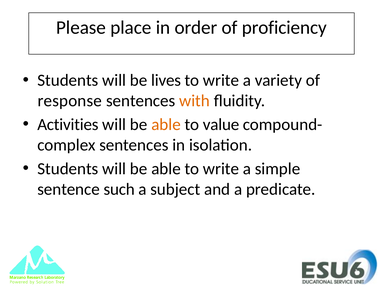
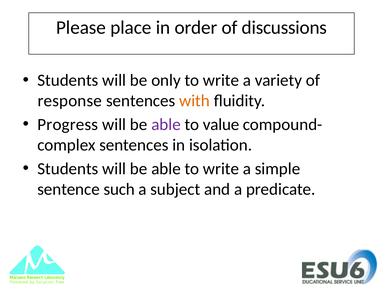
proficiency: proficiency -> discussions (284, 27)
lives: lives -> only (166, 80)
Activities: Activities -> Progress (68, 125)
able colour: orange -> purple (166, 125)
